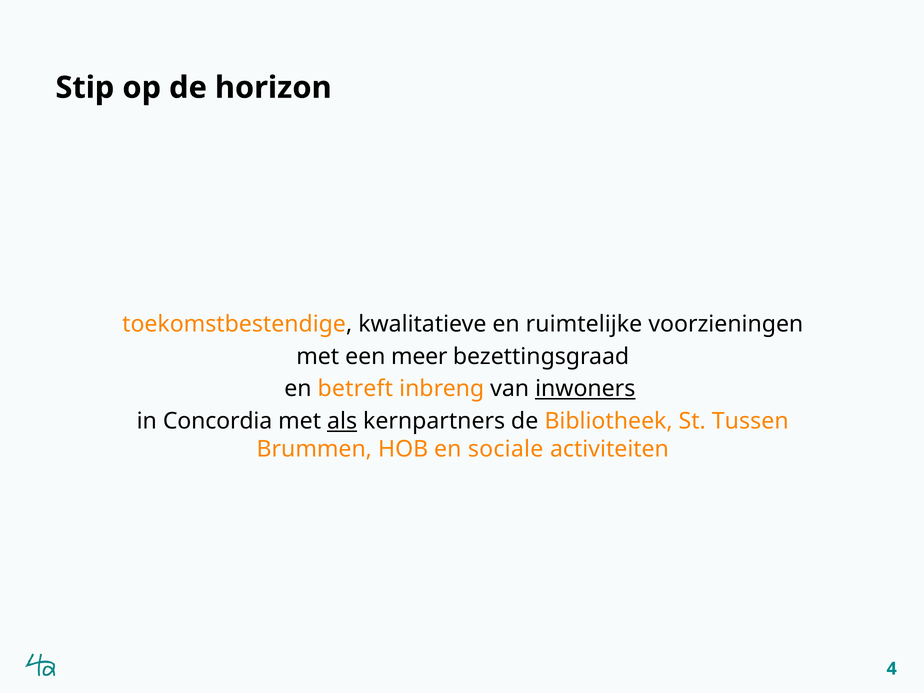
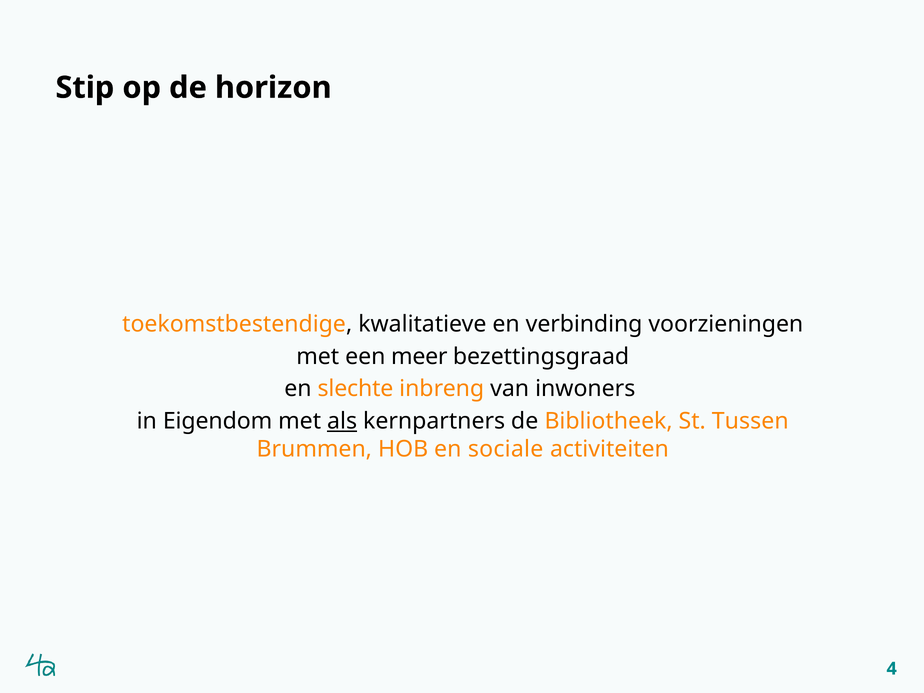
ruimtelijke: ruimtelijke -> verbinding (584, 324)
betreft: betreft -> slechte (355, 389)
inwoners underline: present -> none (585, 389)
Concordia: Concordia -> Eigendom (218, 421)
